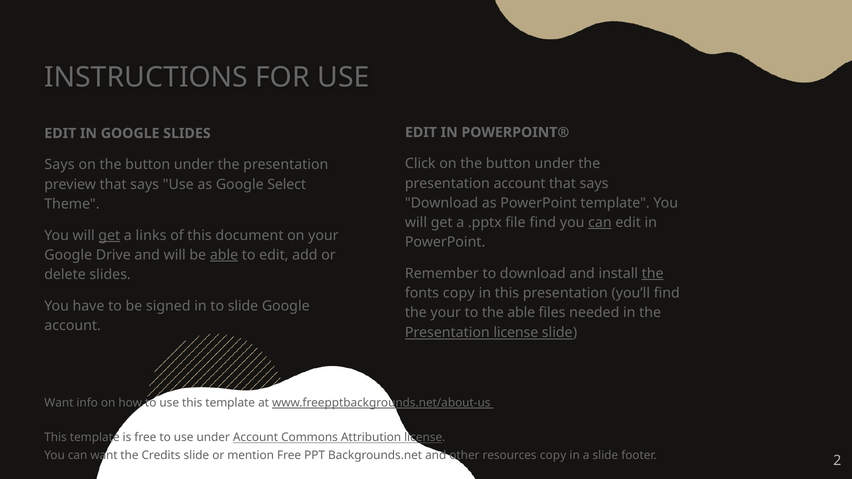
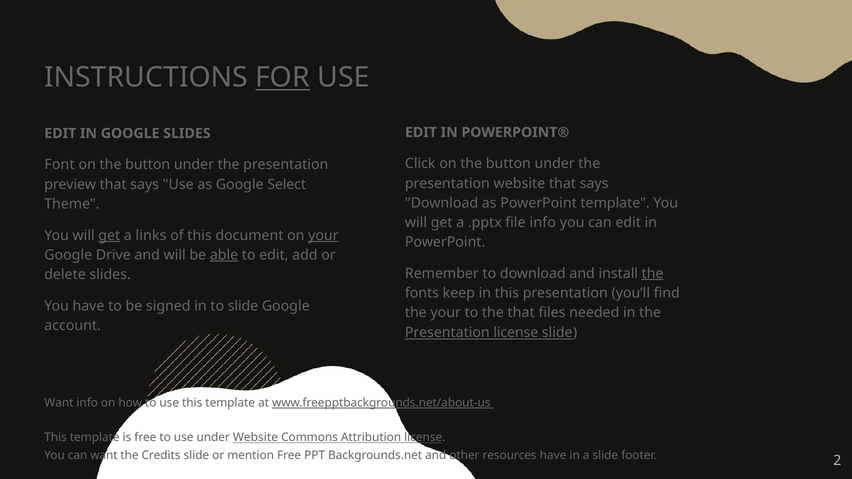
FOR underline: none -> present (283, 78)
Says: Says -> Font (60, 165)
presentation account: account -> website (519, 183)
file find: find -> info (543, 223)
can underline: present -> none (600, 223)
your underline: none -> present (323, 235)
fonts copy: copy -> keep (459, 293)
the able: able -> that (521, 313)
under Account: Account -> Website (255, 438)
resources copy: copy -> have (553, 456)
